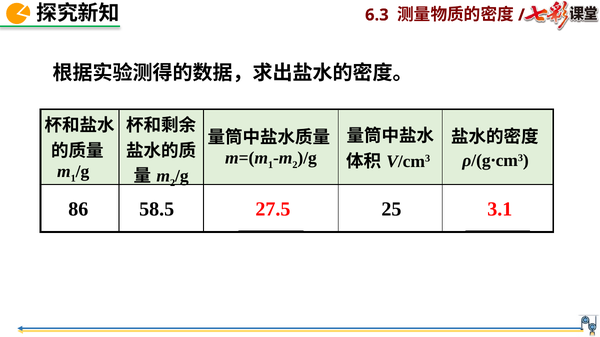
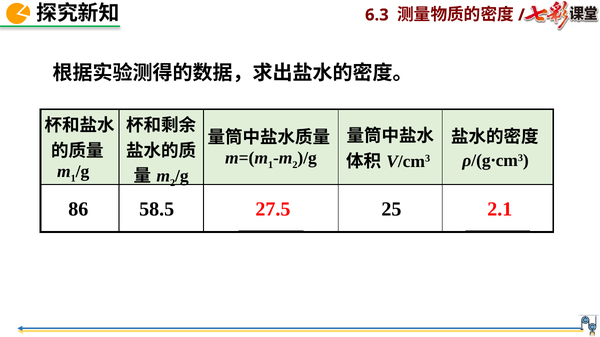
3.1: 3.1 -> 2.1 (500, 210)
